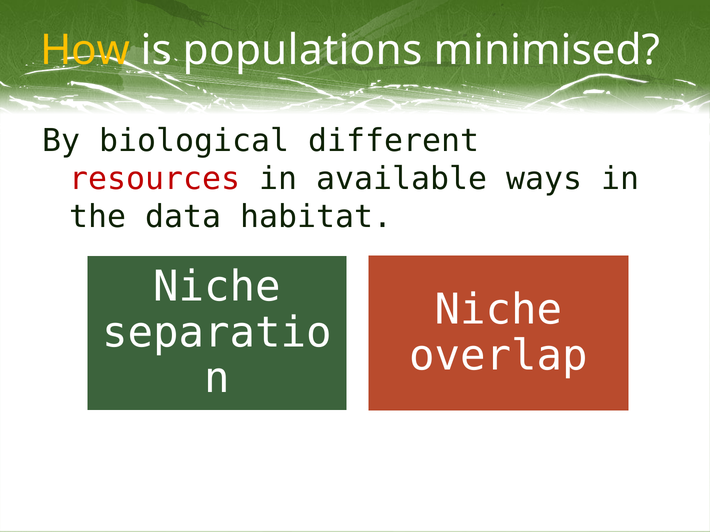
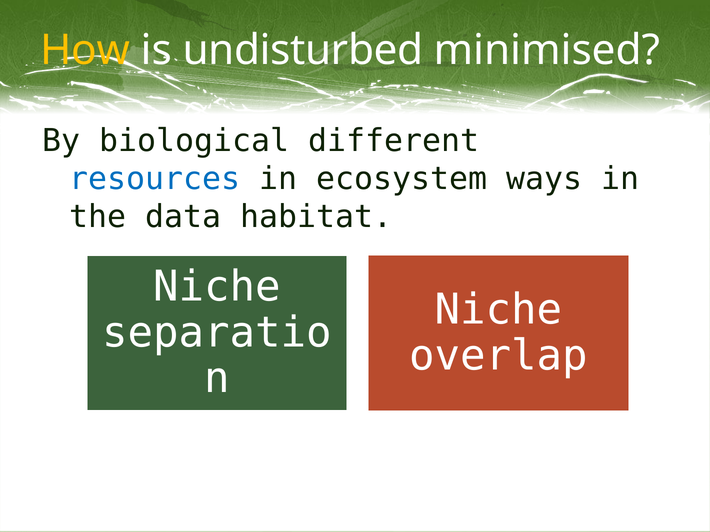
populations: populations -> undisturbed (303, 50)
resources colour: red -> blue (155, 179)
available: available -> ecosystem (402, 179)
